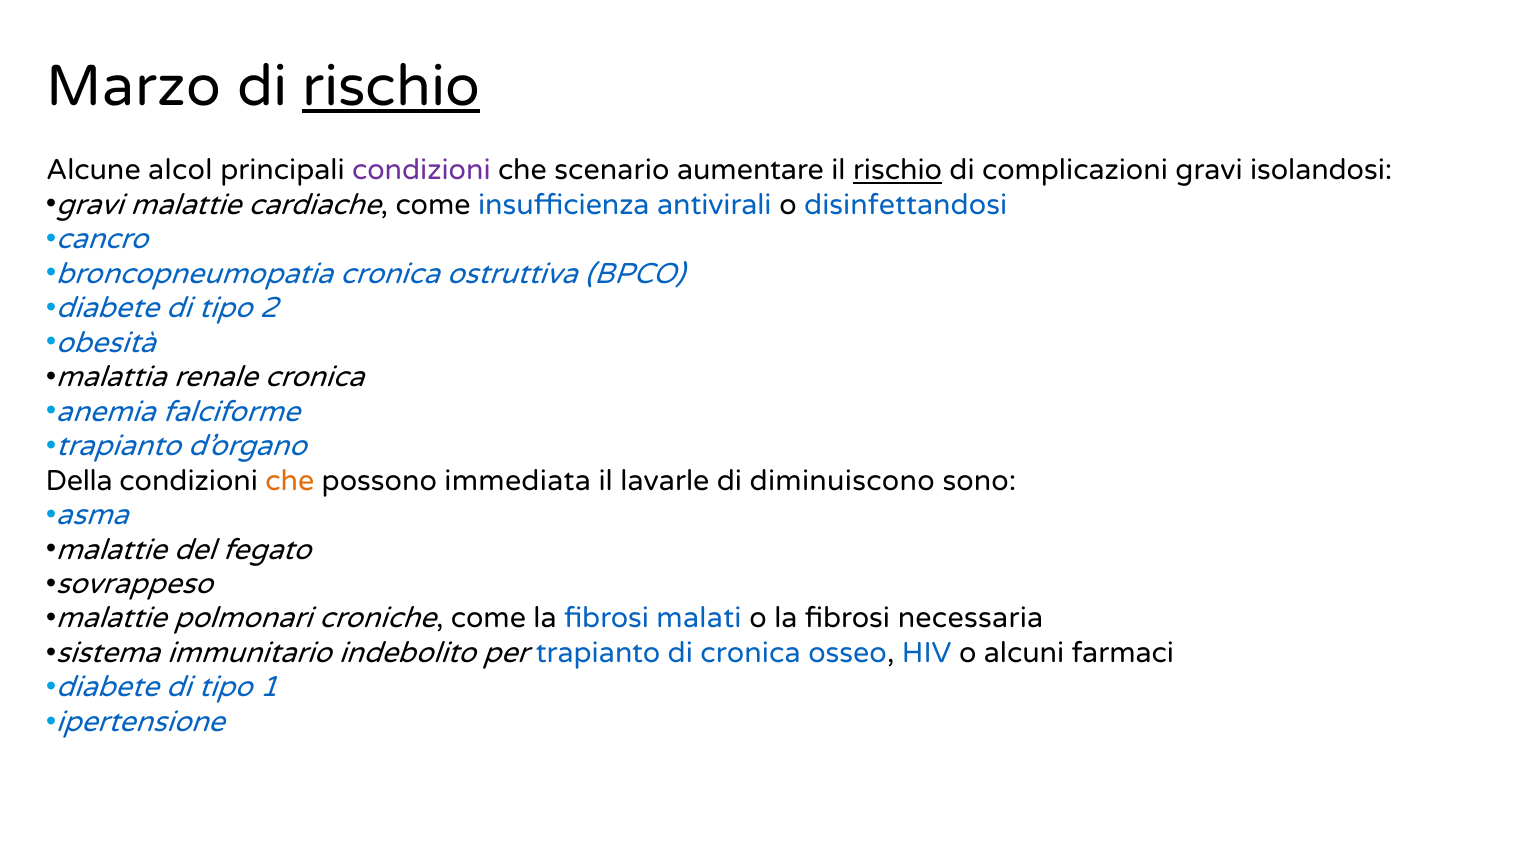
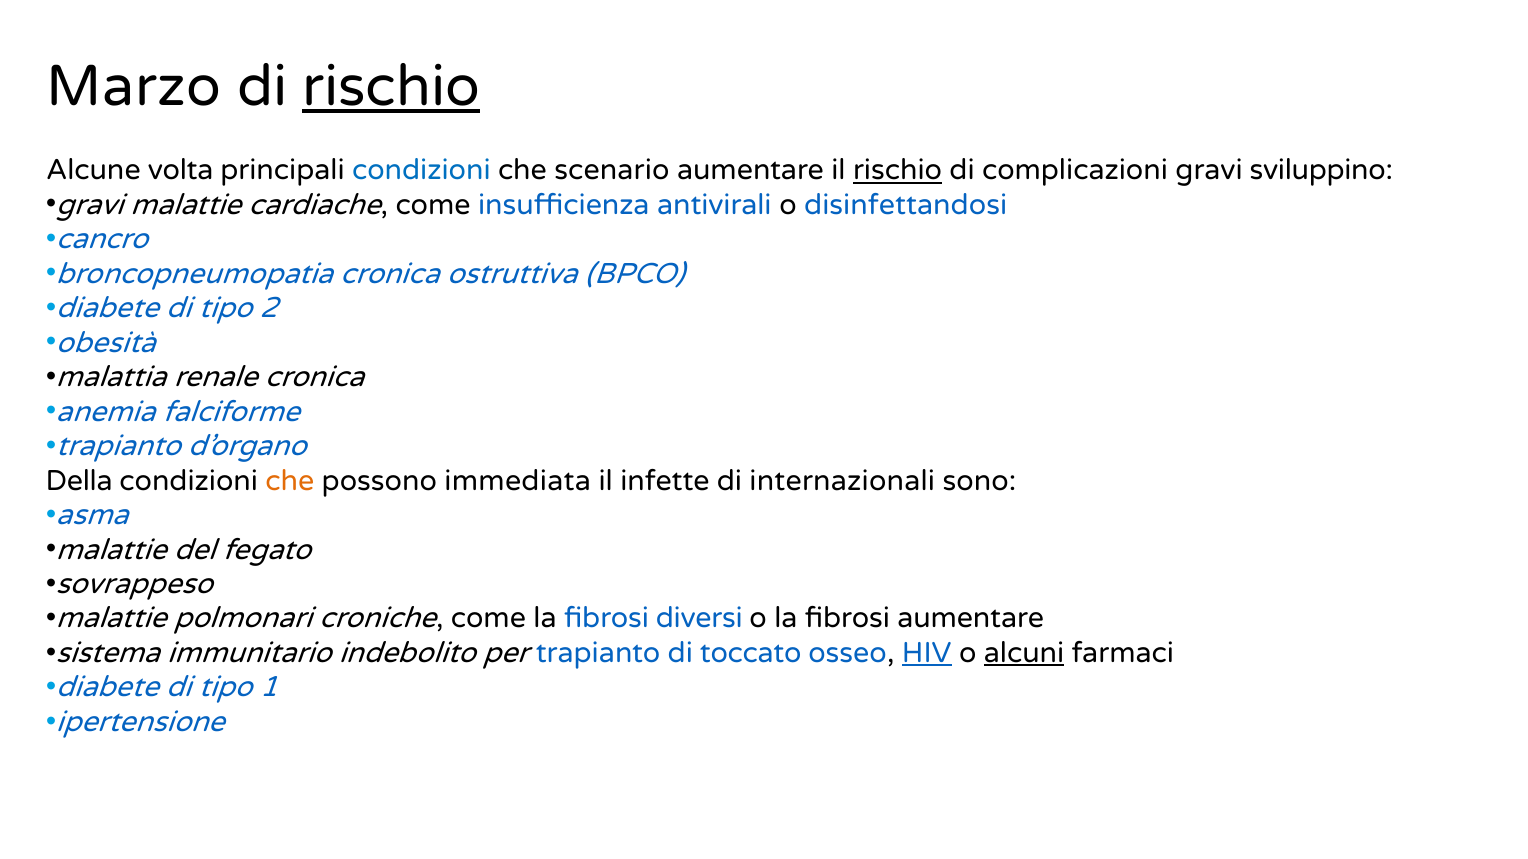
alcol: alcol -> volta (181, 170)
condizioni colour: purple -> blue (421, 170)
isolandosi: isolandosi -> sviluppino (1321, 170)
lavarle: lavarle -> infette (665, 481)
diminuiscono: diminuiscono -> internazionali (842, 481)
malati: malati -> diversi (699, 619)
fibrosi necessaria: necessaria -> aumentare (971, 619)
di cronica: cronica -> toccato (751, 653)
HIV underline: none -> present (927, 653)
alcuni underline: none -> present (1024, 653)
